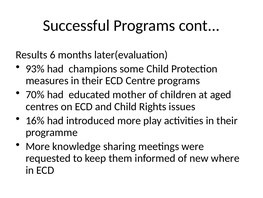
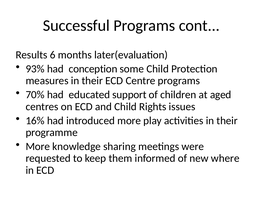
champions: champions -> conception (93, 69)
mother: mother -> support (129, 94)
